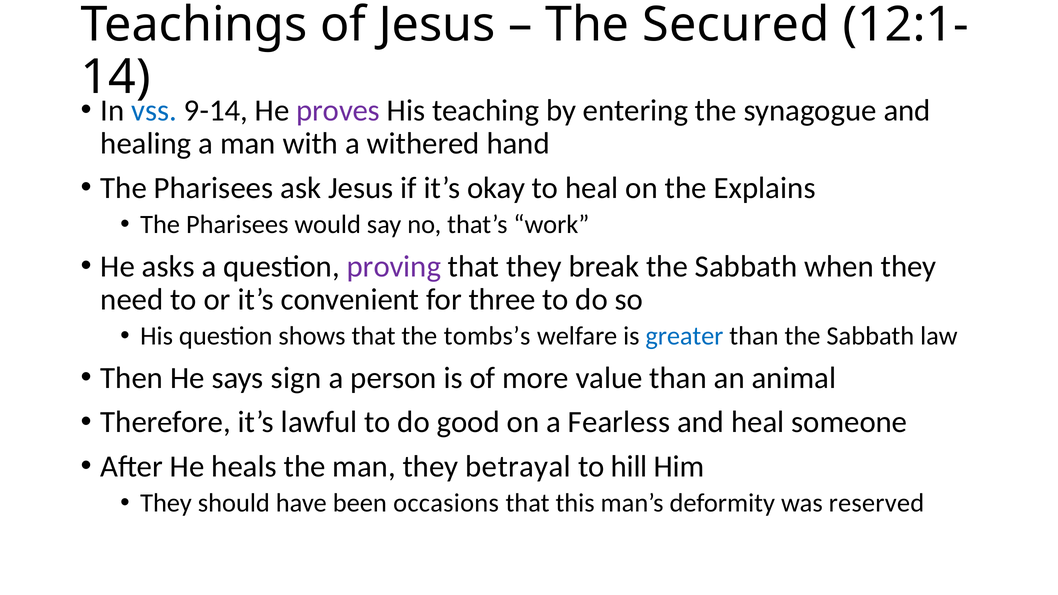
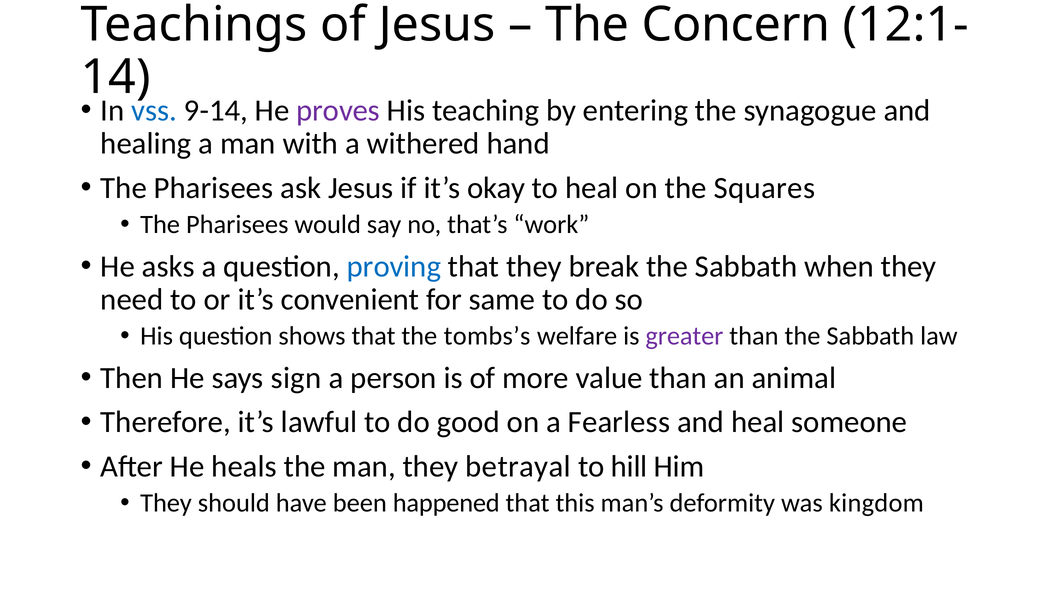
Secured: Secured -> Concern (736, 25)
Explains: Explains -> Squares (764, 188)
proving colour: purple -> blue (394, 266)
three: three -> same (502, 300)
greater colour: blue -> purple (684, 336)
occasions: occasions -> happened (446, 503)
reserved: reserved -> kingdom (876, 503)
